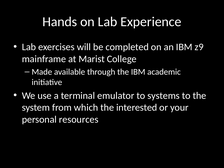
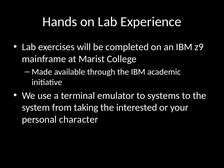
which: which -> taking (86, 107)
resources: resources -> character (79, 119)
